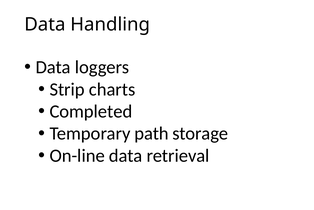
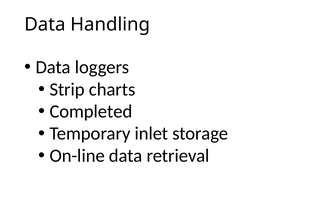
path: path -> inlet (151, 133)
